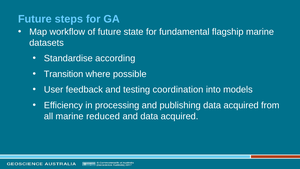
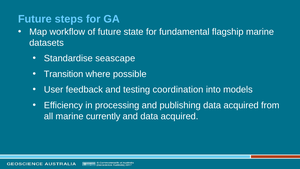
according: according -> seascape (115, 58)
reduced: reduced -> currently (103, 116)
